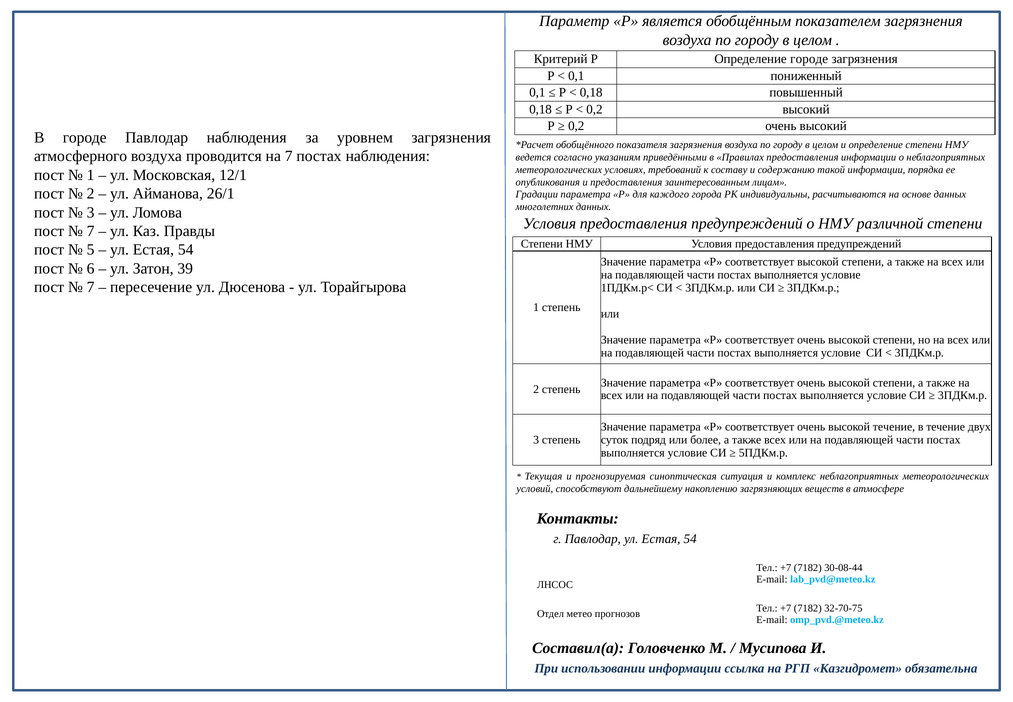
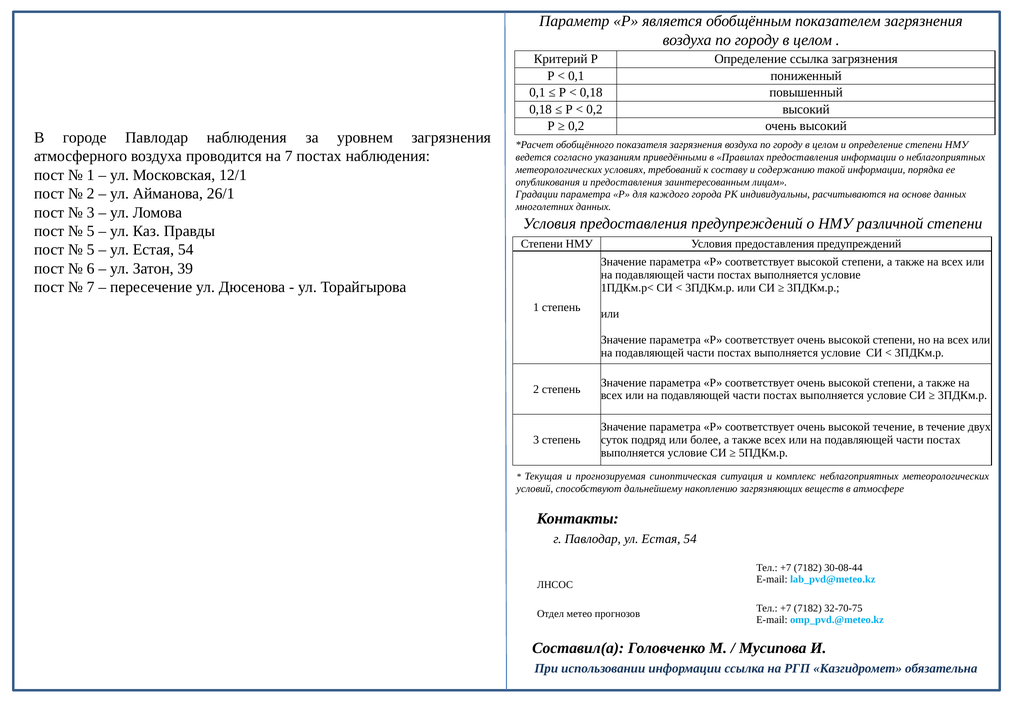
Определение городе: городе -> ссылка (809, 59)
7: 7 -> 5 (91, 231)
